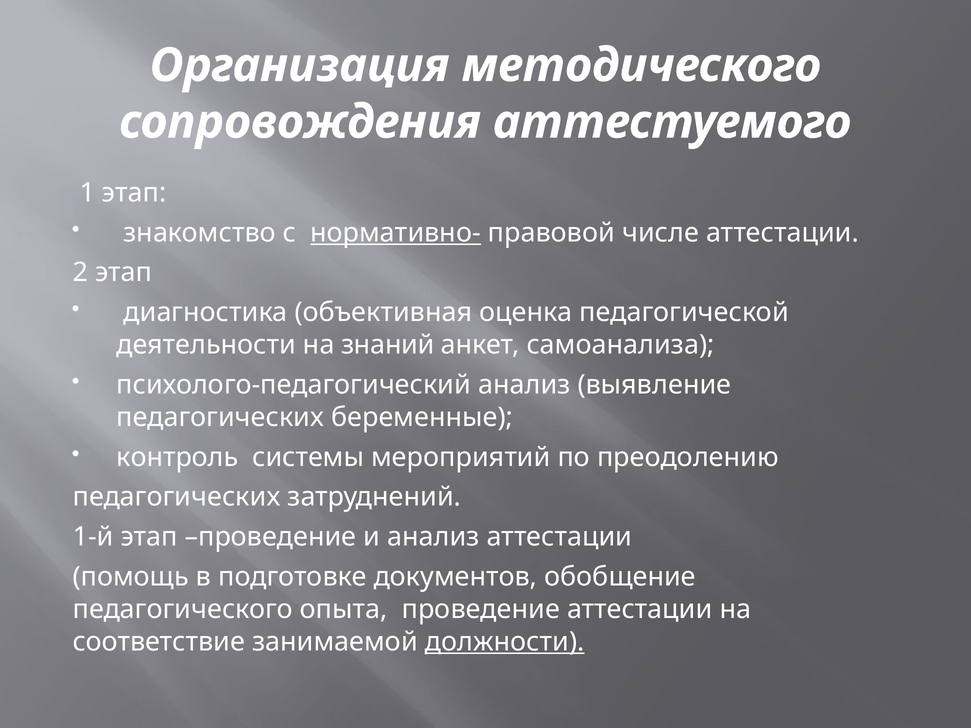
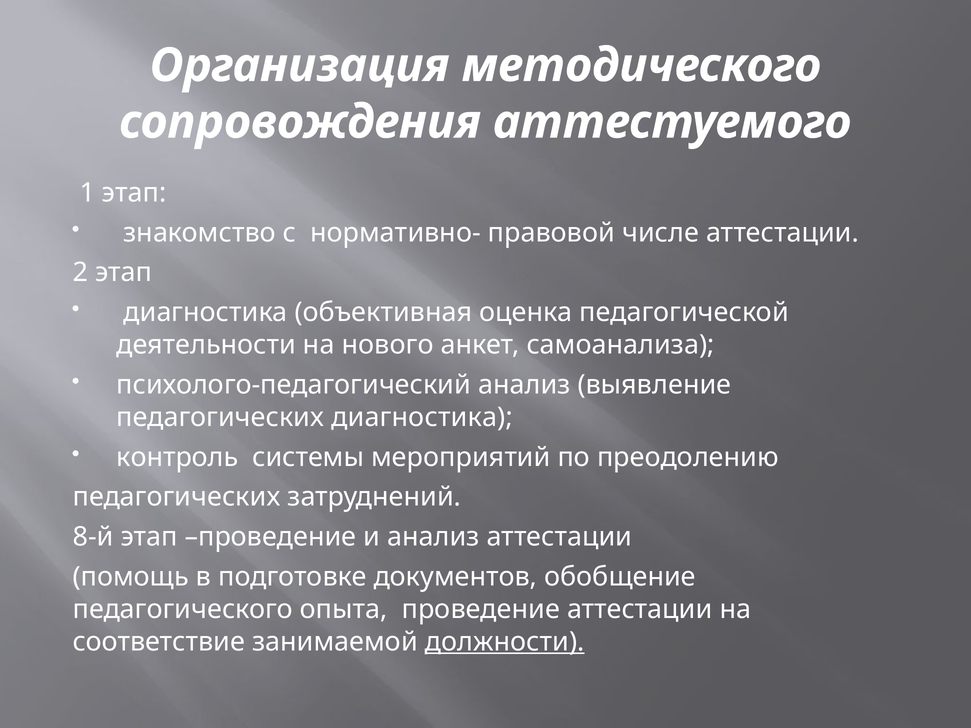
нормативно- underline: present -> none (396, 233)
знаний: знаний -> нового (388, 345)
педагогических беременные: беременные -> диагностика (422, 417)
1-й: 1-й -> 8-й (93, 537)
